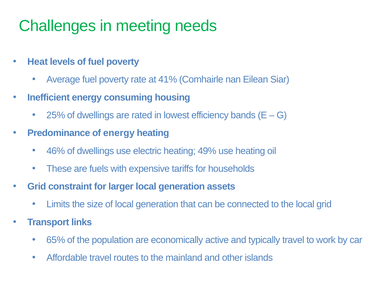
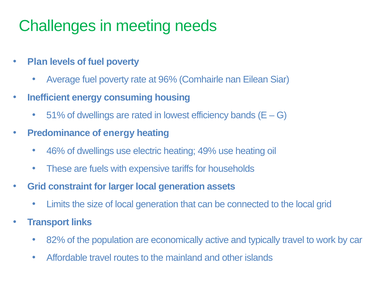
Heat: Heat -> Plan (38, 62)
41%: 41% -> 96% (168, 80)
25%: 25% -> 51% (56, 115)
65%: 65% -> 82% (56, 240)
